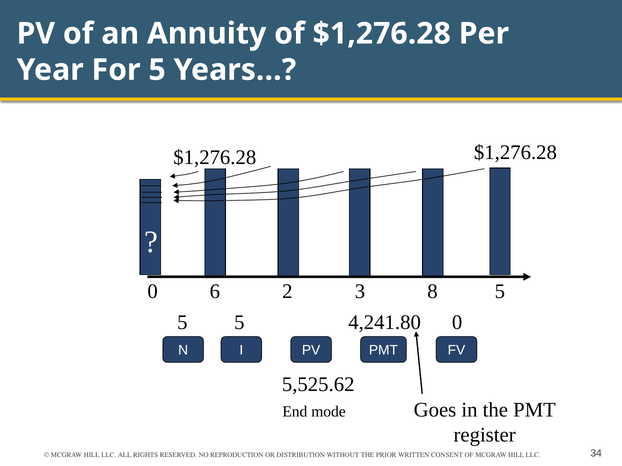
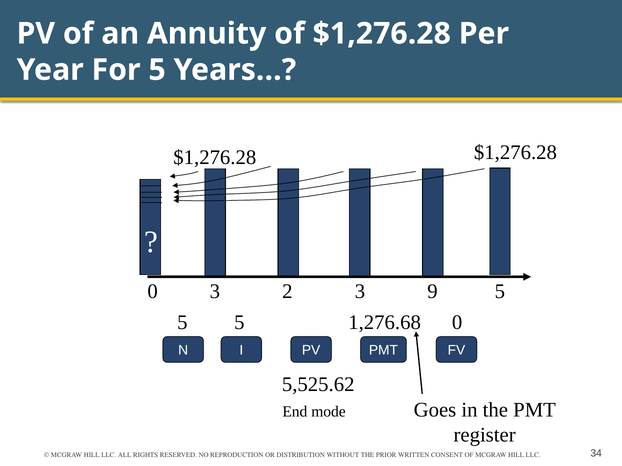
0 6: 6 -> 3 (215, 292)
8: 8 -> 9 (433, 292)
4,241.80: 4,241.80 -> 1,276.68 (385, 323)
